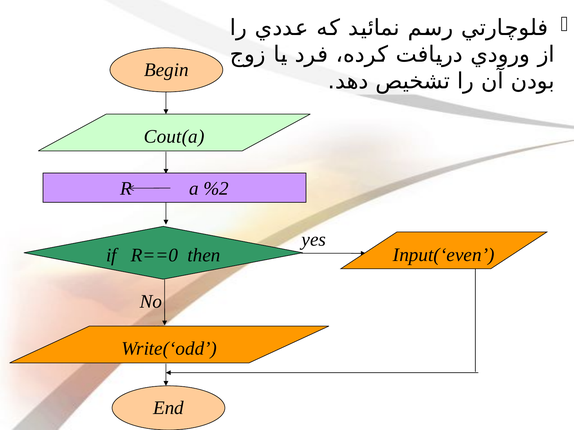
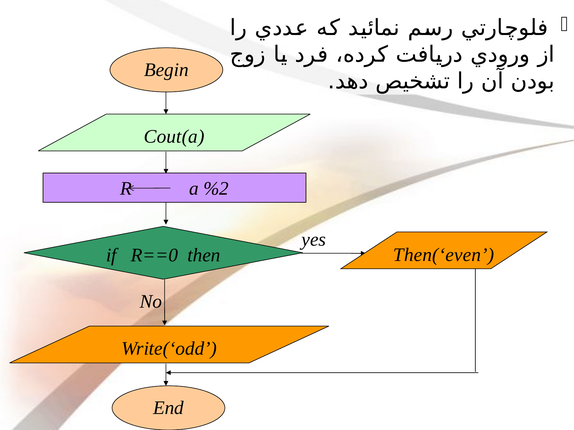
Input(‘even: Input(‘even -> Then(‘even (444, 255)
